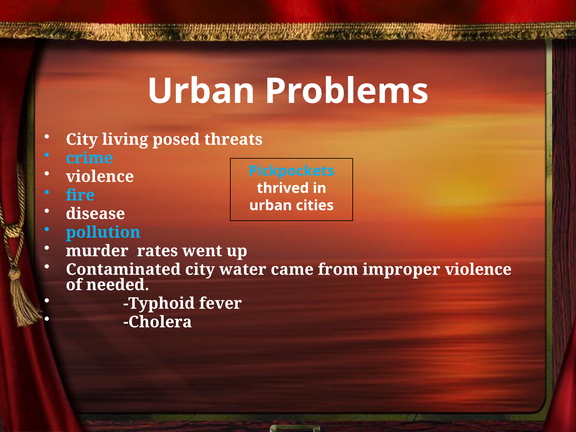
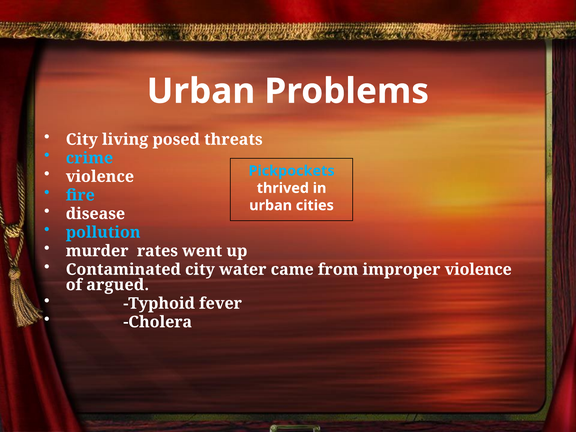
needed: needed -> argued (118, 285)
